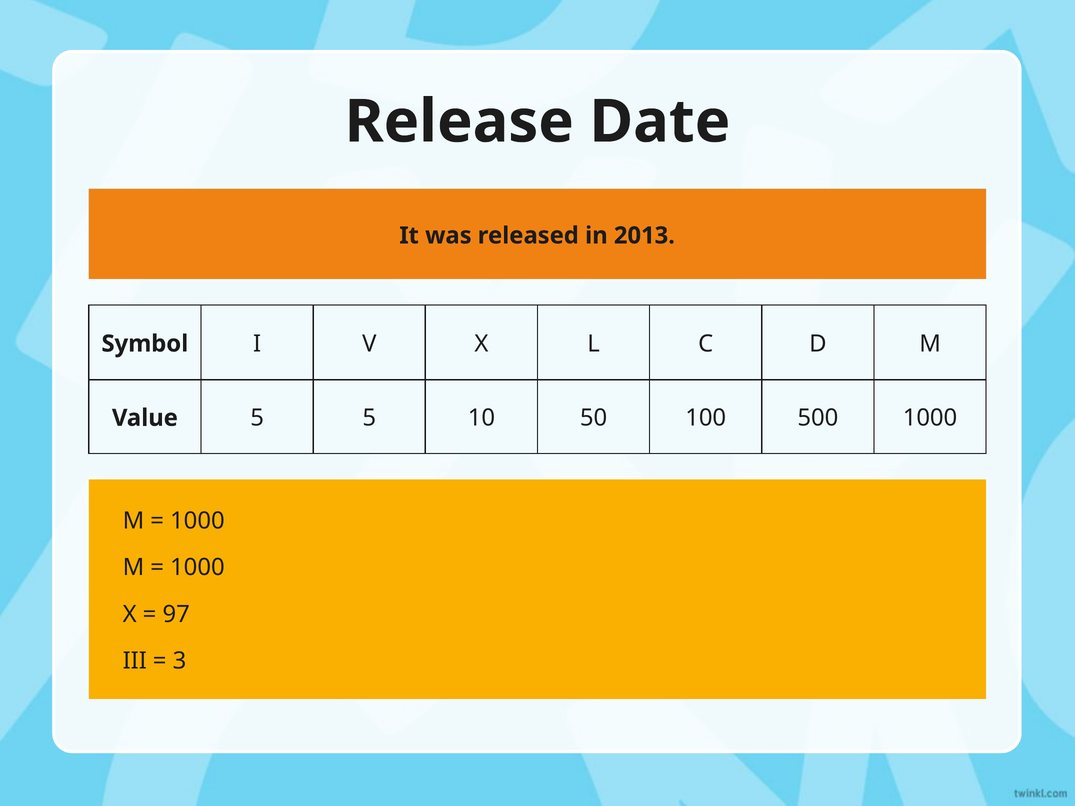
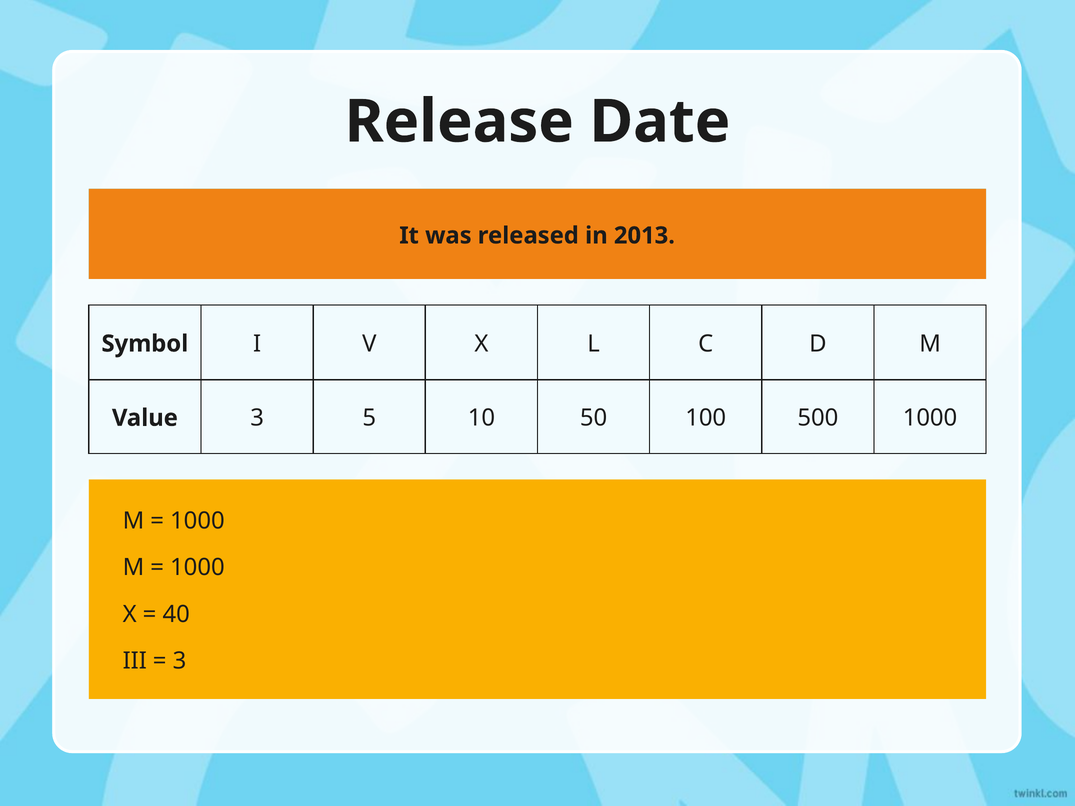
Value 5: 5 -> 3 (257, 418)
97: 97 -> 40 (176, 614)
